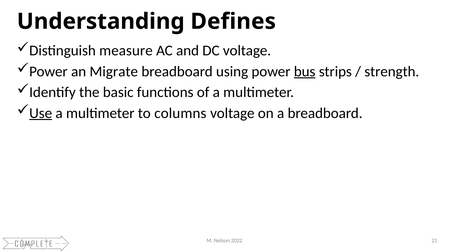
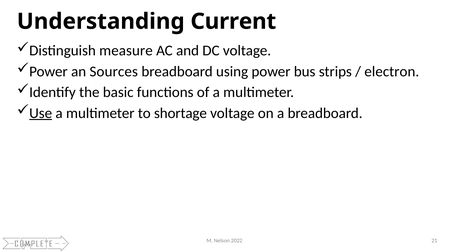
Defines: Defines -> Current (233, 21)
Migrate: Migrate -> Sources (114, 72)
bus underline: present -> none (305, 72)
strength: strength -> electron (392, 72)
columns: columns -> shortage (180, 113)
